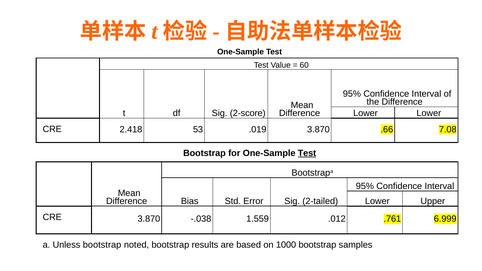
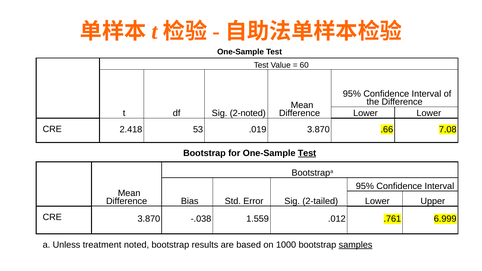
2-score: 2-score -> 2-noted (248, 113)
Unless bootstrap: bootstrap -> treatment (102, 245)
samples underline: none -> present (356, 245)
